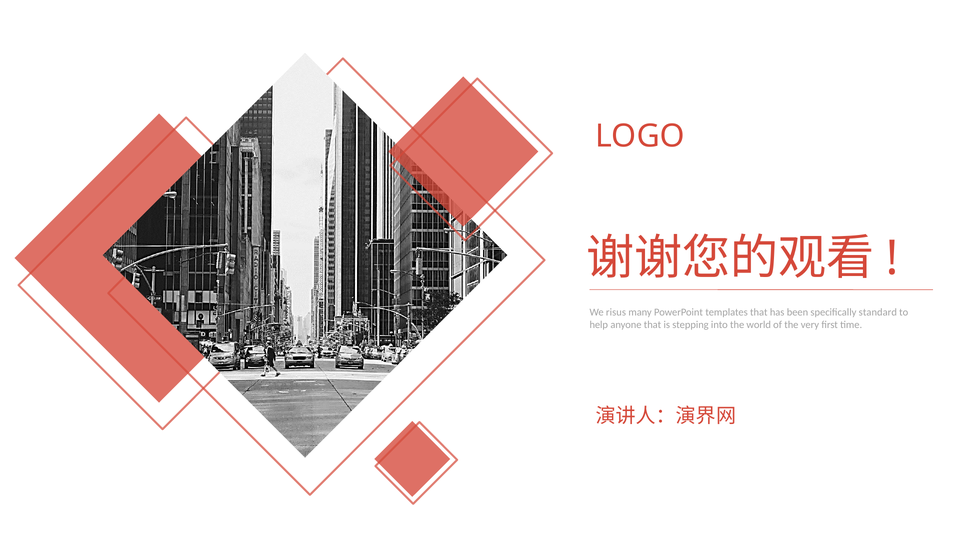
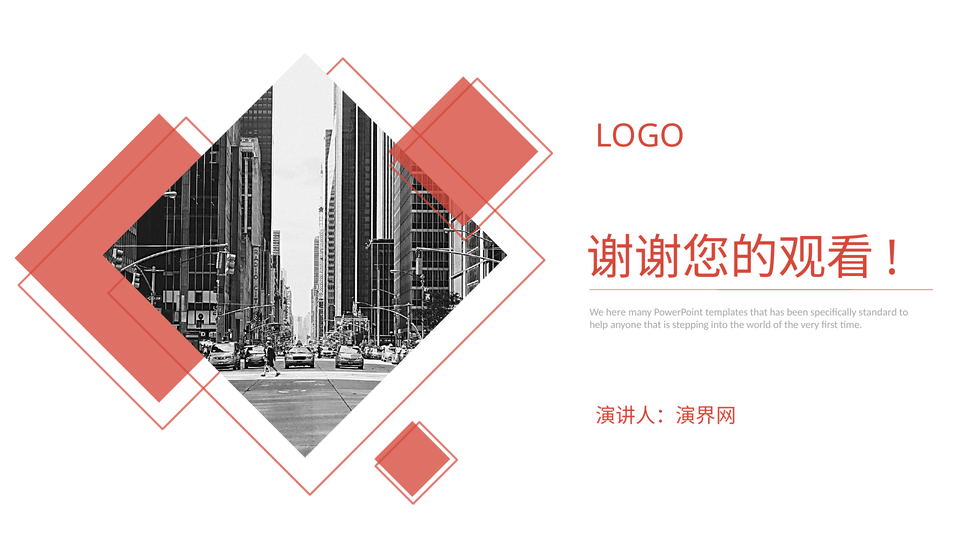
risus: risus -> here (616, 312)
